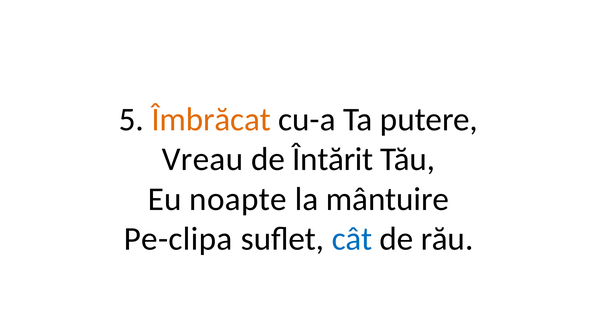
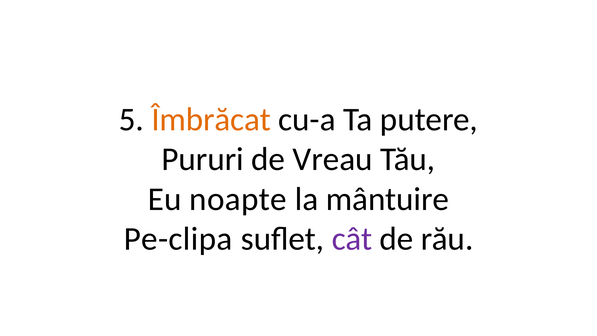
Vreau: Vreau -> Pururi (203, 159)
Întărit: Întărit -> Vreau (333, 159)
cât colour: blue -> purple (352, 239)
